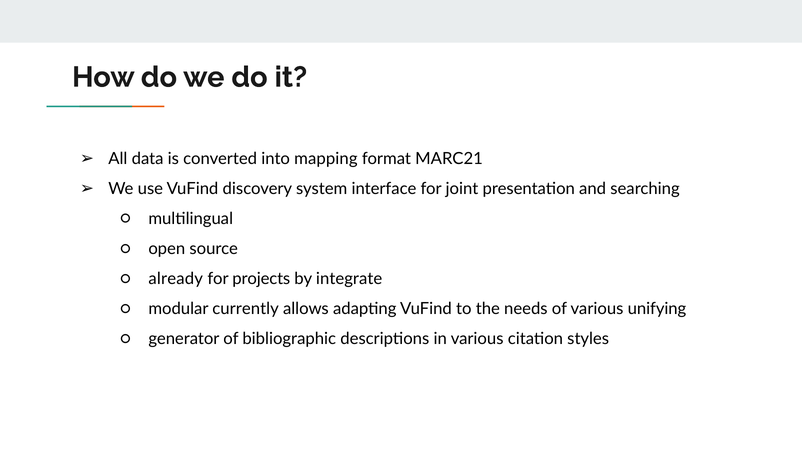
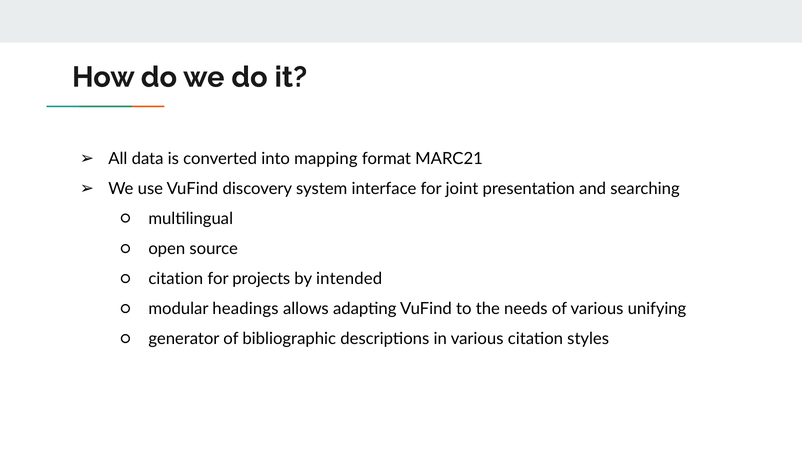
already: already -> citation (176, 279)
integrate: integrate -> intended (349, 279)
currently: currently -> headings (245, 309)
